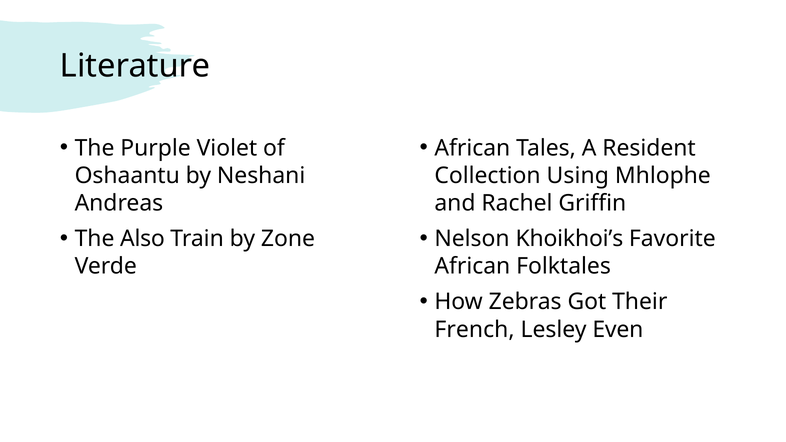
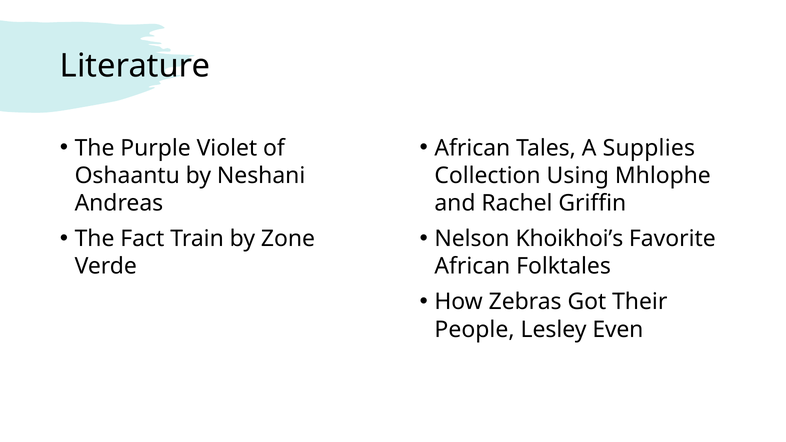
Resident: Resident -> Supplies (649, 148)
Also: Also -> Fact (142, 239)
French: French -> People (475, 330)
